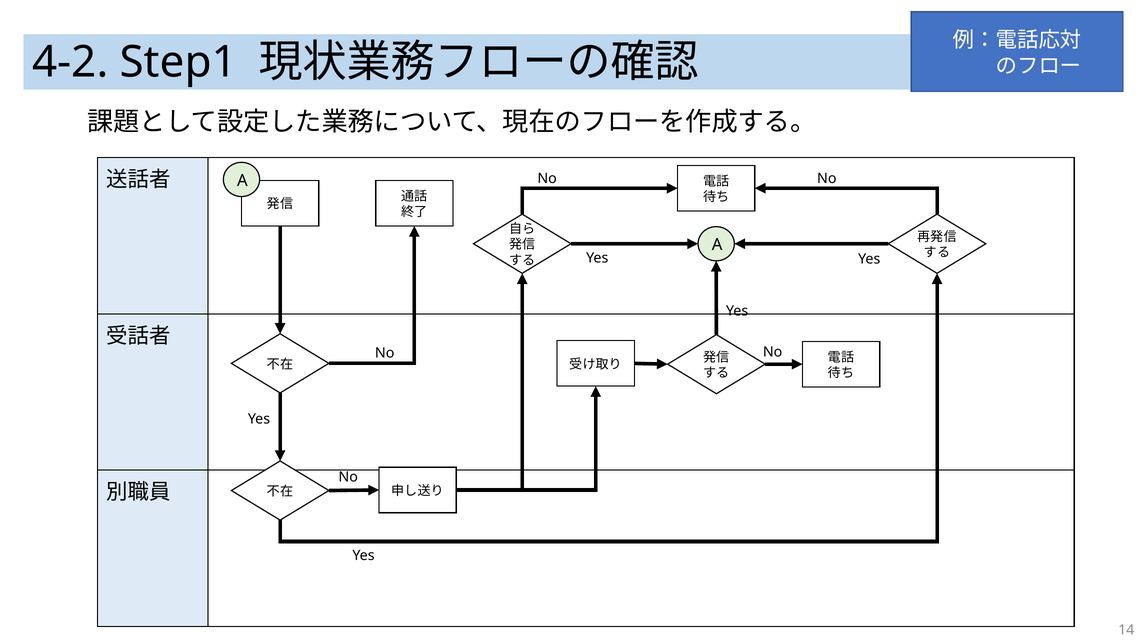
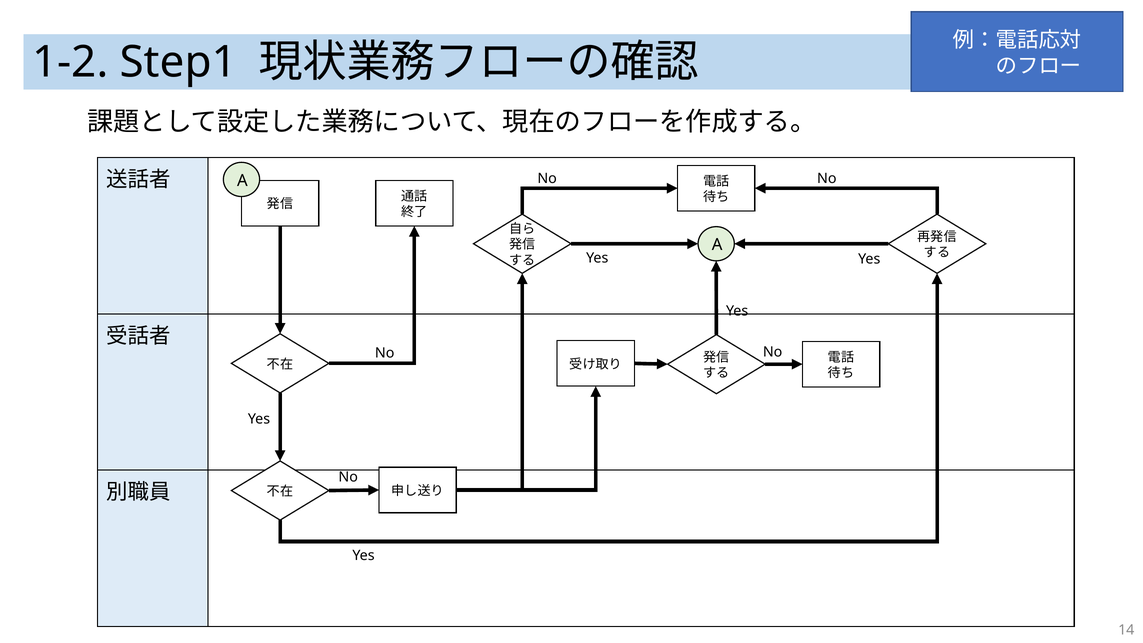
4-2: 4-2 -> 1-2 (70, 62)
